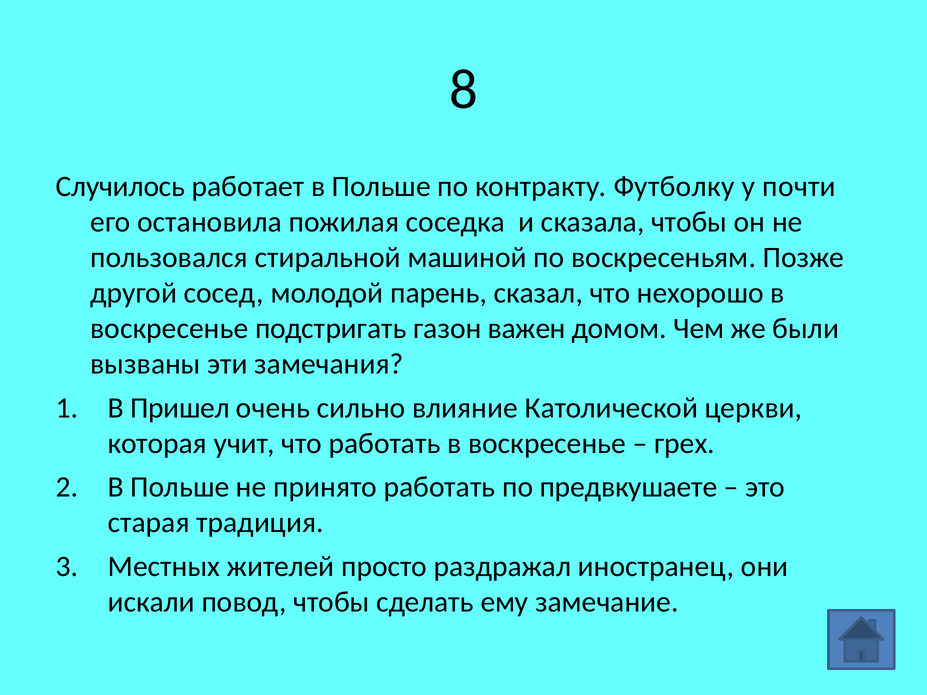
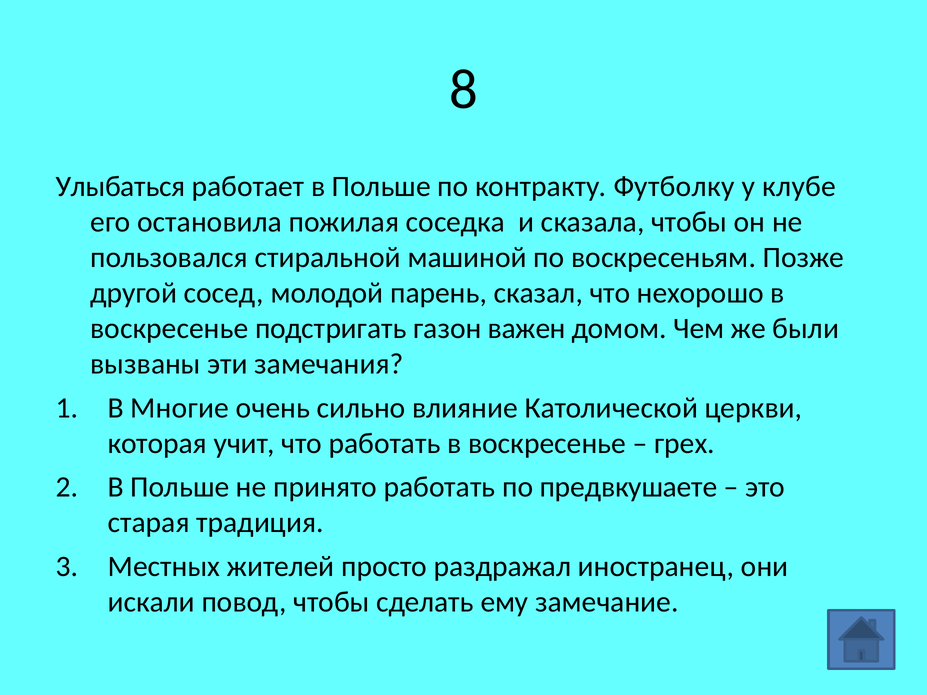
Случилось: Случилось -> Улыбаться (120, 187)
почти: почти -> клубе (799, 187)
Пришел: Пришел -> Многие (180, 408)
